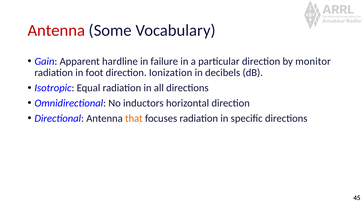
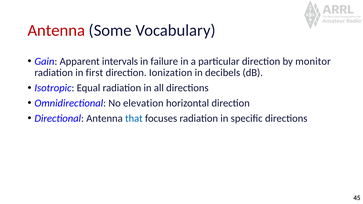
hardline: hardline -> intervals (120, 61)
foot: foot -> first (94, 73)
inductors: inductors -> elevation (143, 103)
that colour: orange -> blue (134, 118)
